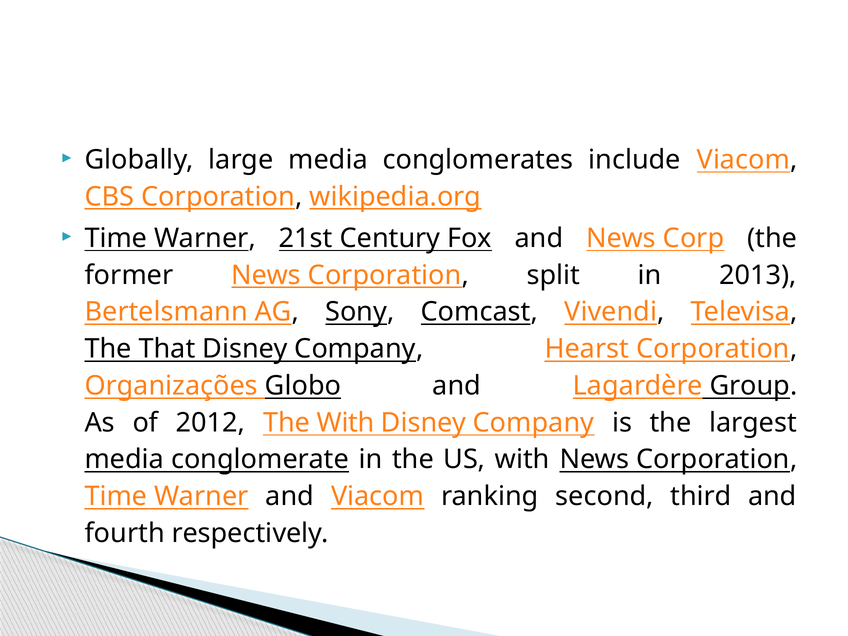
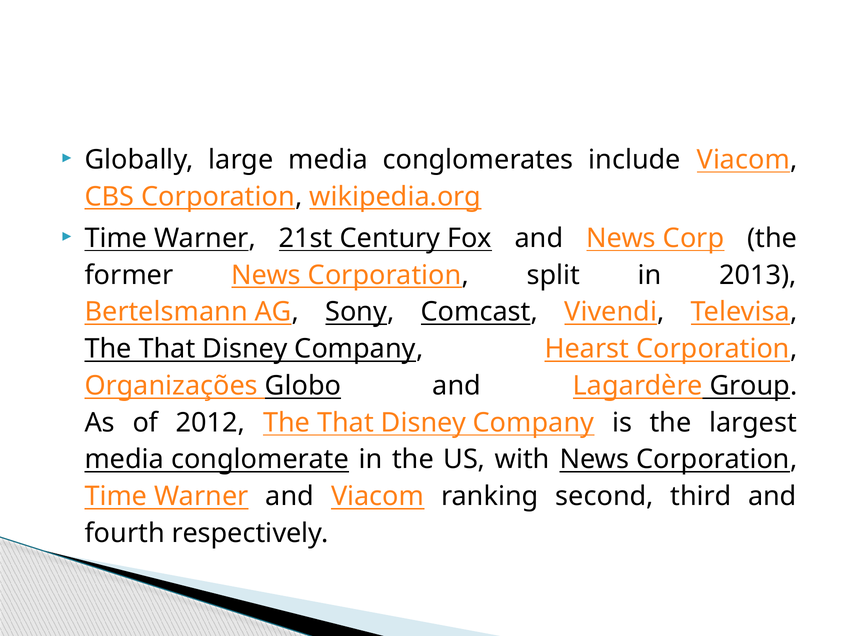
2012 The With: With -> That (345, 423)
